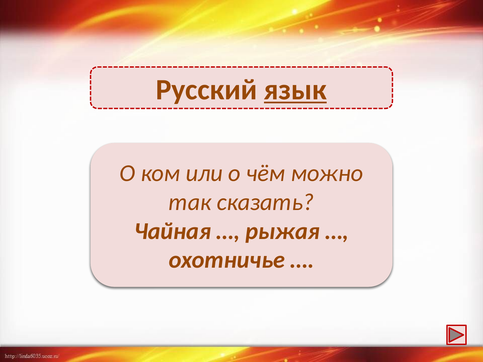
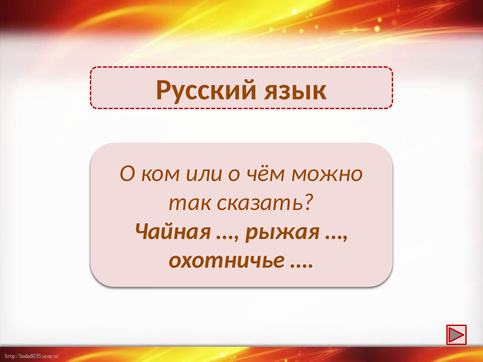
язык underline: present -> none (295, 90)
